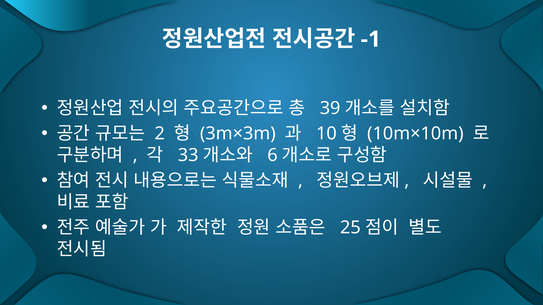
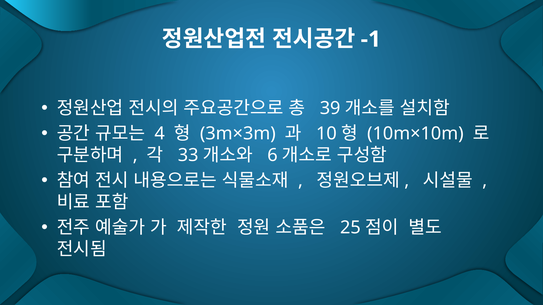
2: 2 -> 4 (160, 134)
